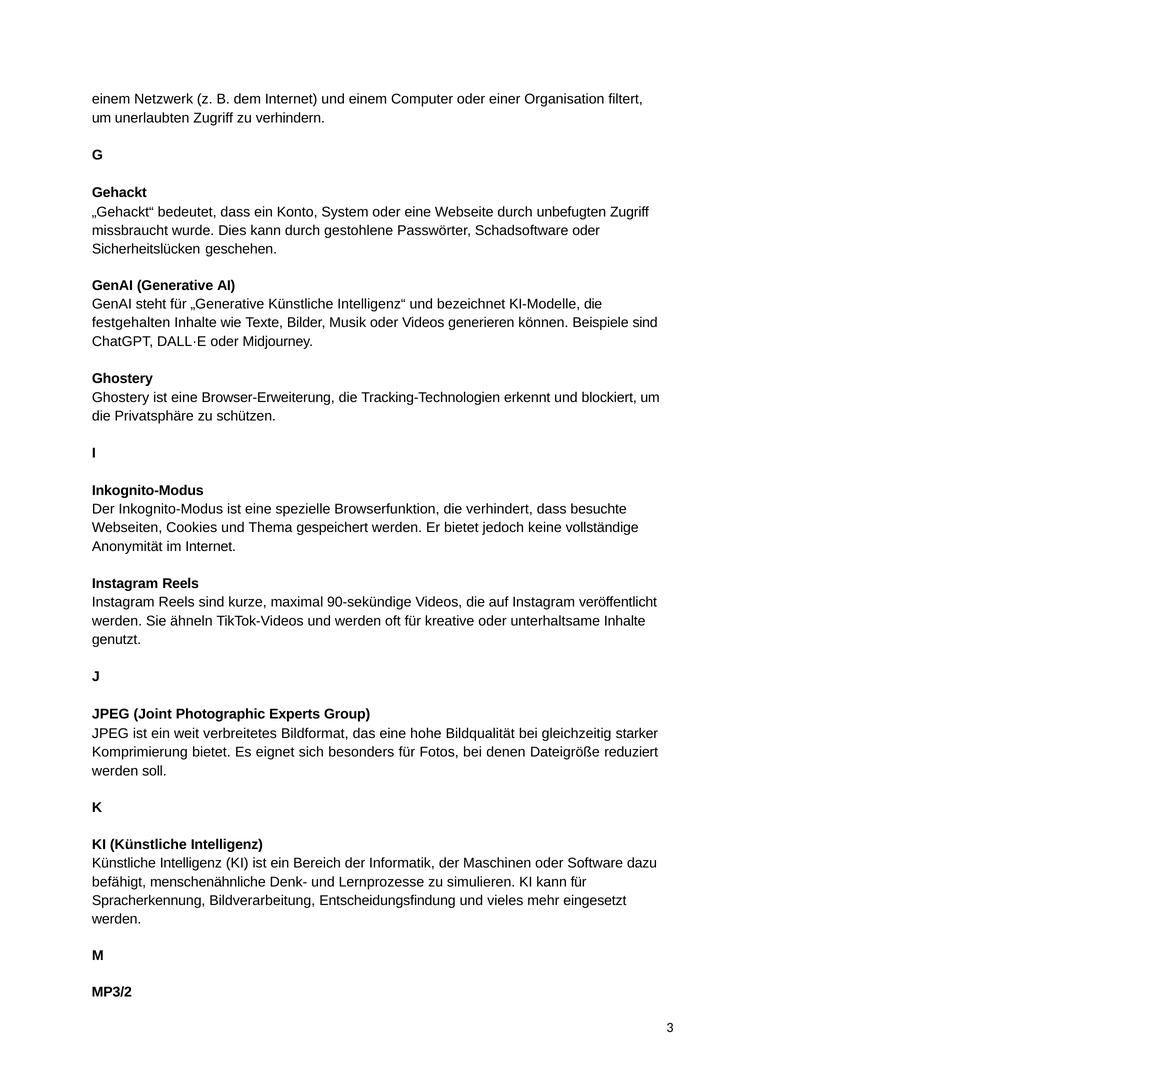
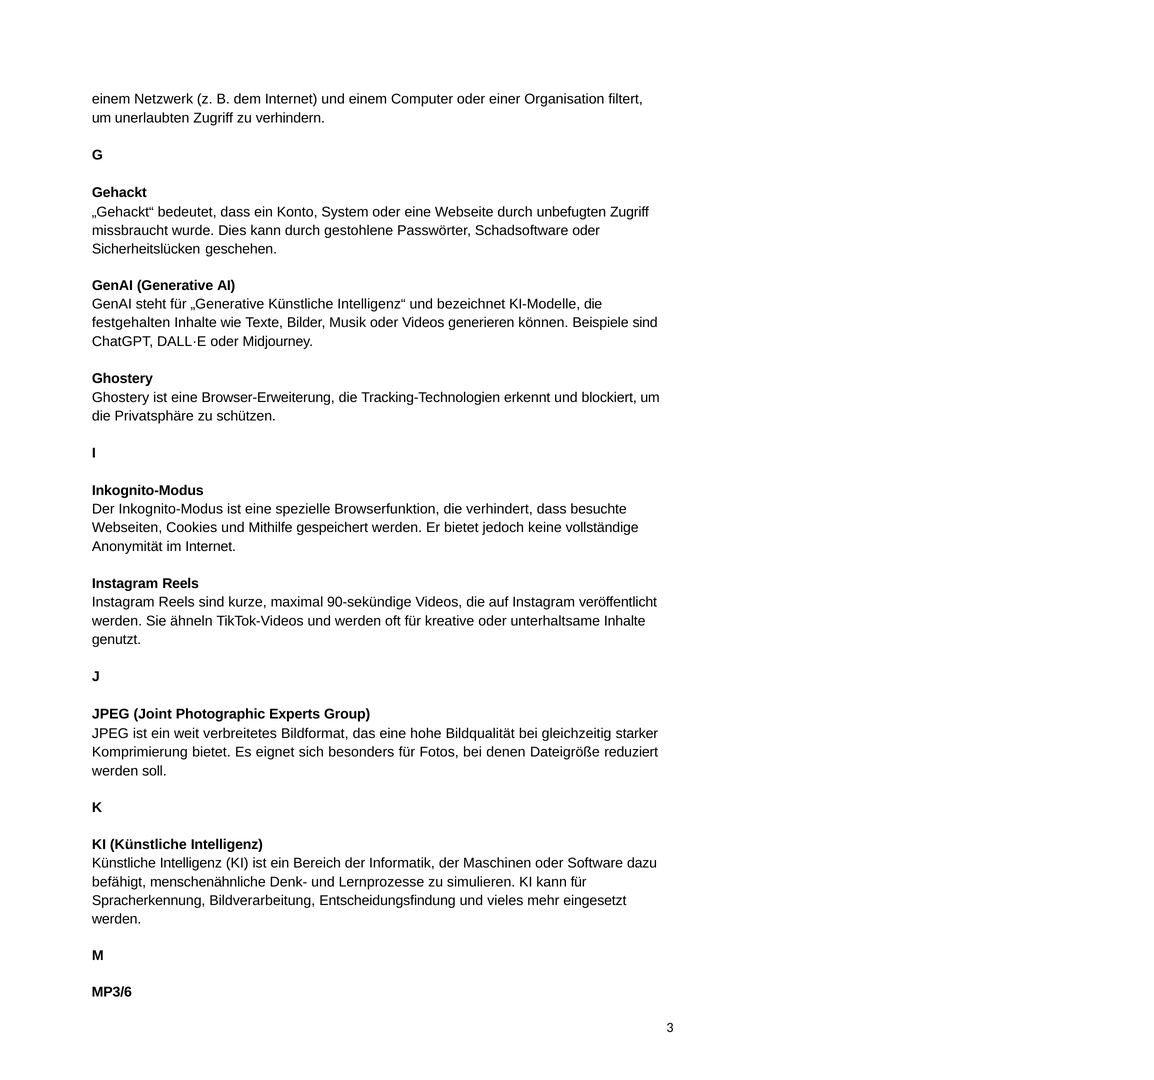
Thema: Thema -> Mithilfe (271, 528)
MP3/2: MP3/2 -> MP3/6 (112, 992)
